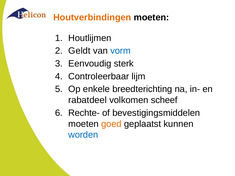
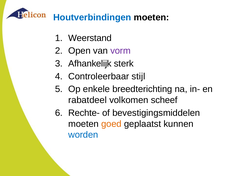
Houtverbindingen colour: orange -> blue (92, 18)
Houtlijmen: Houtlijmen -> Weerstand (90, 38)
Geldt: Geldt -> Open (79, 51)
vorm colour: blue -> purple (120, 51)
Eenvoudig: Eenvoudig -> Afhankelijk (90, 64)
lijm: lijm -> stijl (138, 76)
